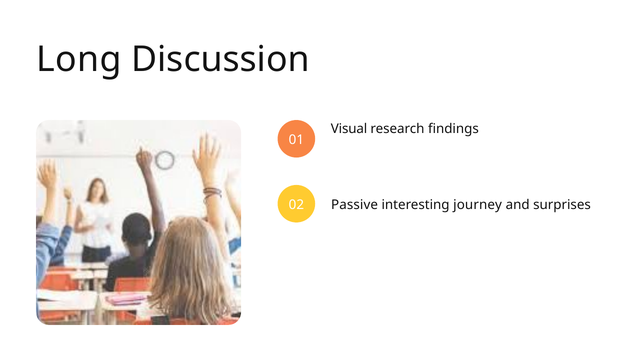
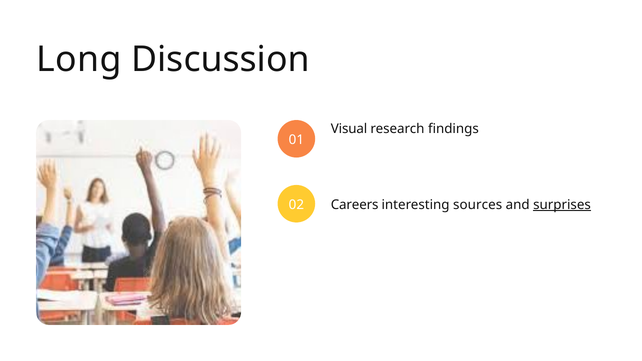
Passive: Passive -> Careers (355, 205)
journey: journey -> sources (478, 205)
surprises underline: none -> present (562, 205)
